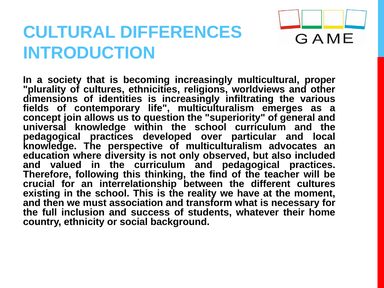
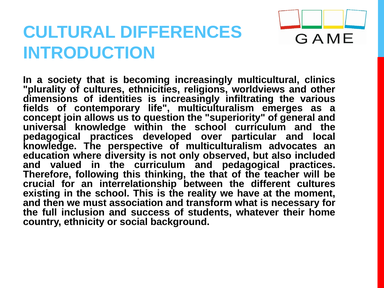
proper: proper -> clinics (320, 80)
the find: find -> that (218, 174)
